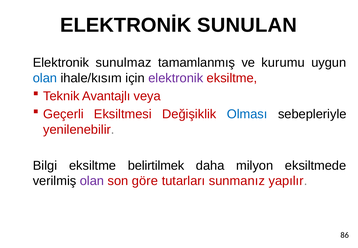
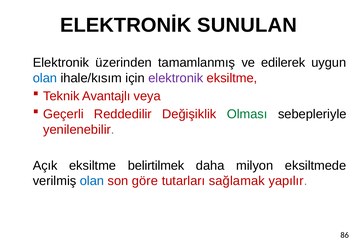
sunulmaz: sunulmaz -> üzerinden (124, 63)
kurumu: kurumu -> edilerek (283, 63)
Eksiltmesi: Eksiltmesi -> Reddedilir (123, 114)
Olması colour: blue -> green (247, 114)
Bilgi: Bilgi -> Açık (45, 165)
olan colour: purple -> blue (92, 181)
sunmanız: sunmanız -> sağlamak (237, 181)
